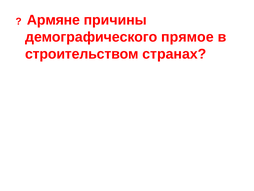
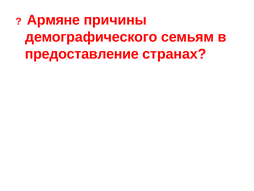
прямое: прямое -> семьям (188, 37)
строительством: строительством -> предоставление (82, 54)
